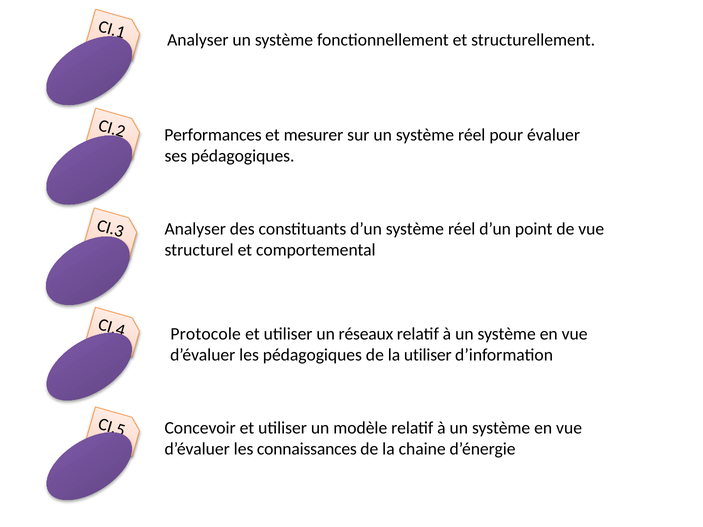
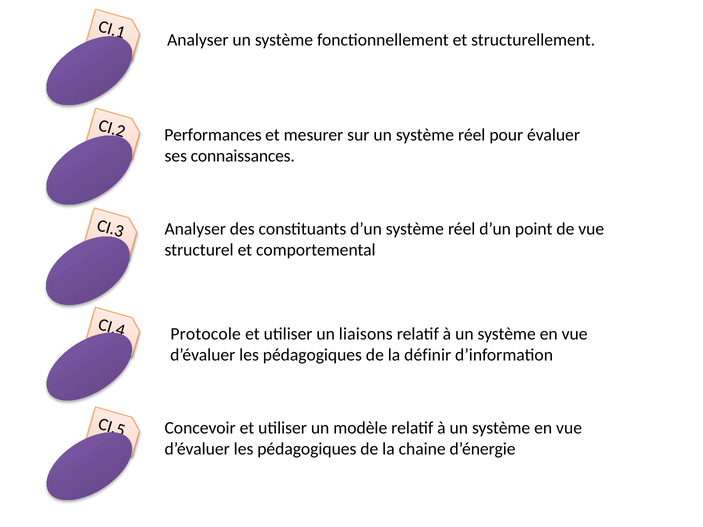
ses pédagogiques: pédagogiques -> connaissances (243, 156)
réseaux: réseaux -> liaisons (366, 334)
la utiliser: utiliser -> définir (428, 355)
connaissances: connaissances -> pédagogiques (307, 449)
